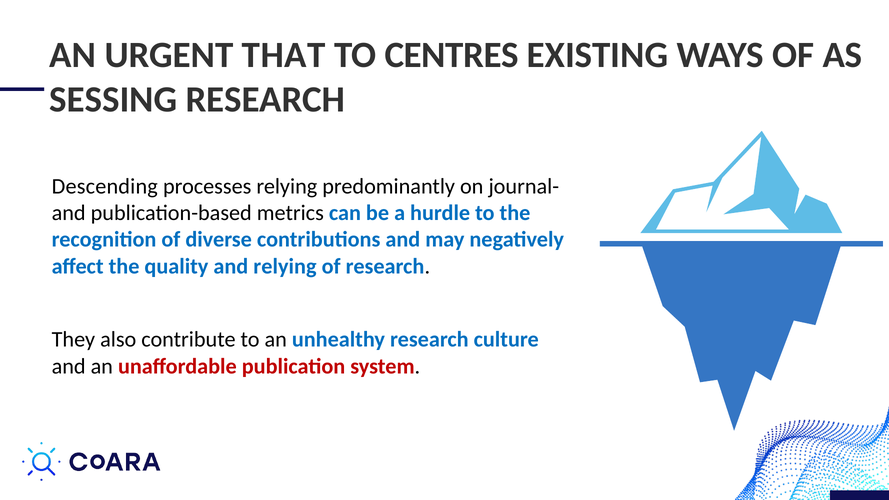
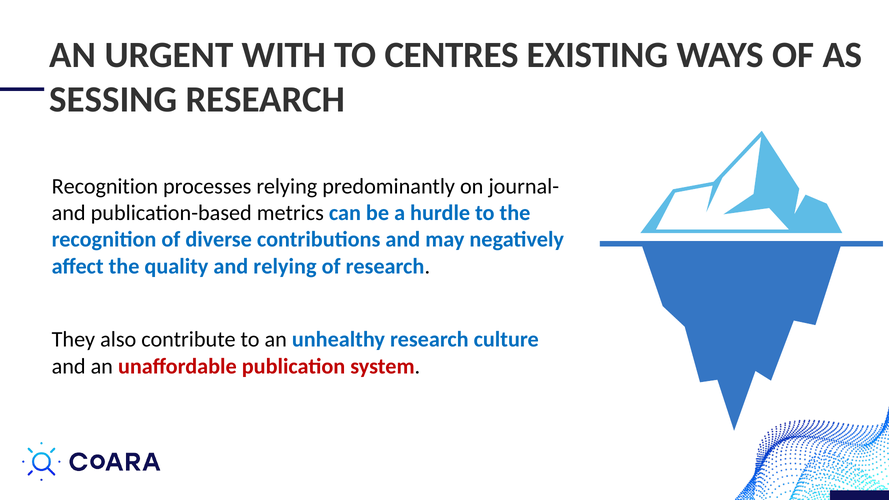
THAT: THAT -> WITH (284, 55)
Descending: Descending -> Recognition (105, 186)
